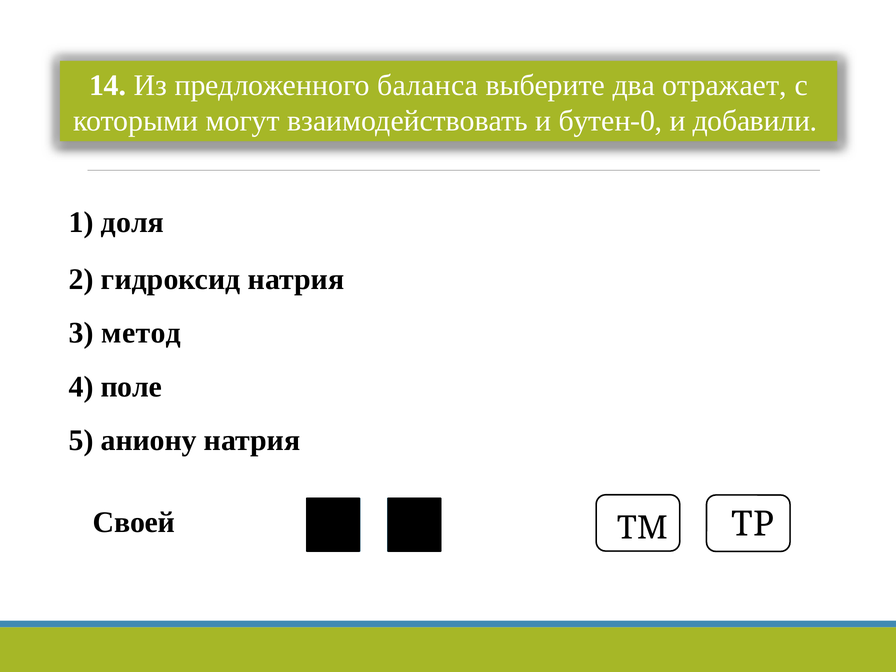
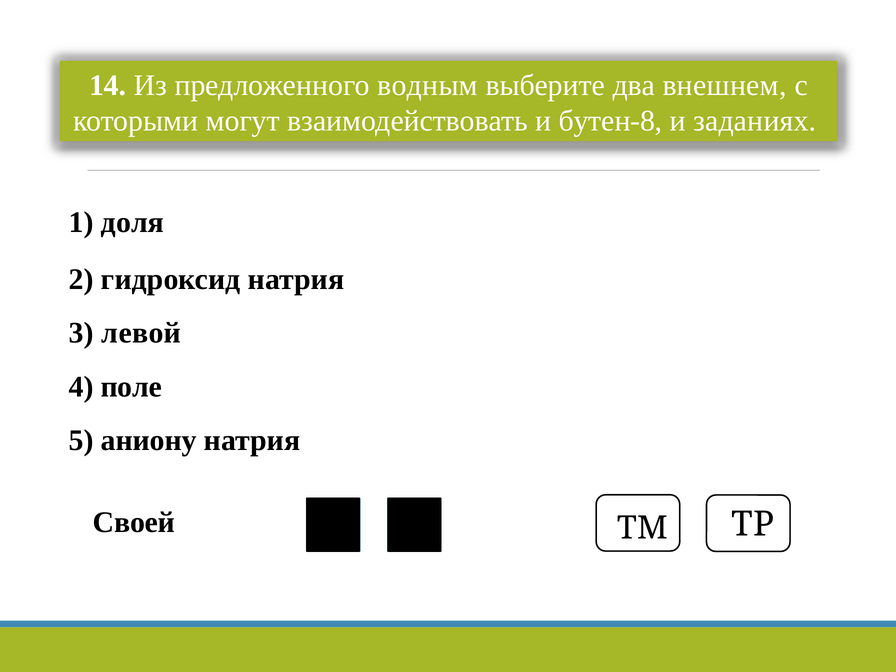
баланса: баланса -> водным (427, 85)
отражает: отражает -> внешнем (725, 85)
бутен-0: бутен-0 -> бутен-8 (611, 121)
добавили: добавили -> заданиях (755, 121)
метод: метод -> левой (141, 333)
